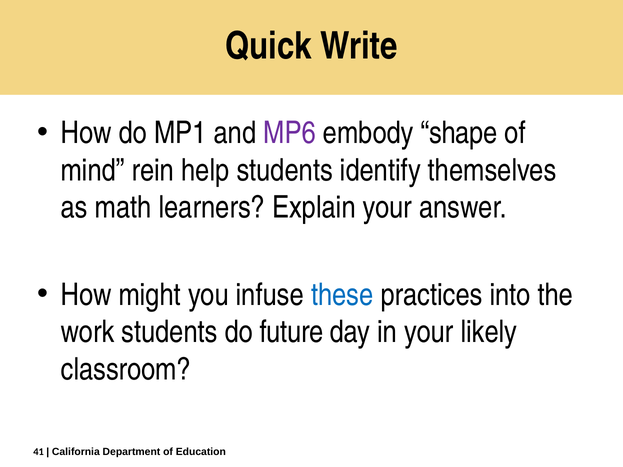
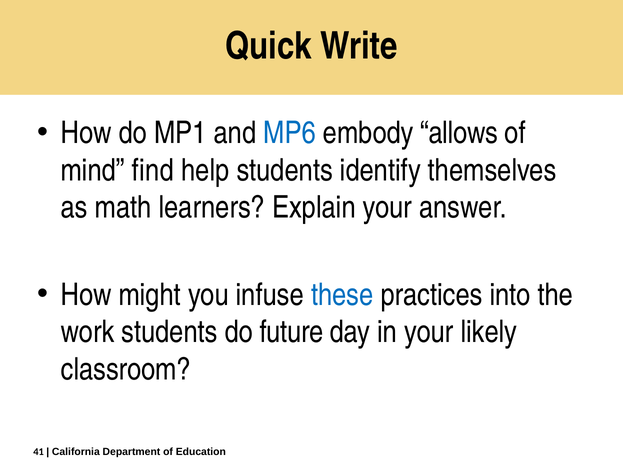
MP6 colour: purple -> blue (290, 133)
shape: shape -> allows (459, 133)
rein: rein -> find (153, 170)
